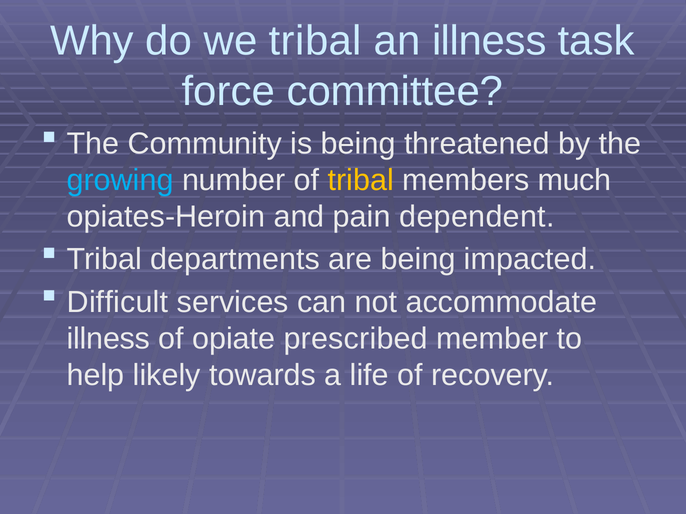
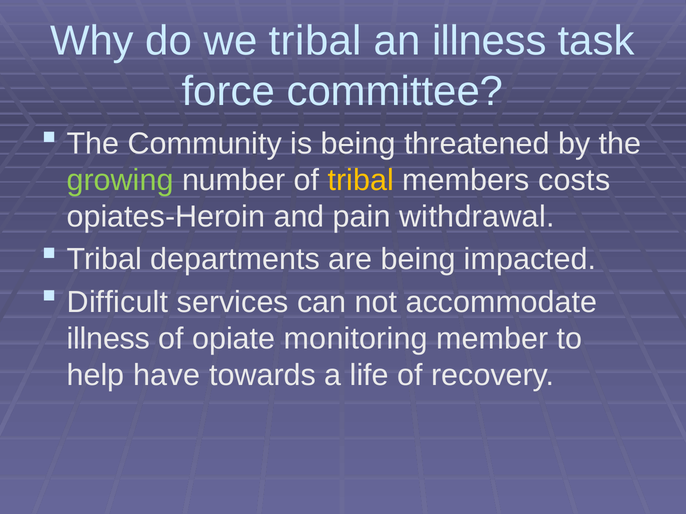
growing colour: light blue -> light green (120, 180)
much: much -> costs (574, 180)
dependent: dependent -> withdrawal (477, 217)
prescribed: prescribed -> monitoring (356, 339)
likely: likely -> have (167, 376)
